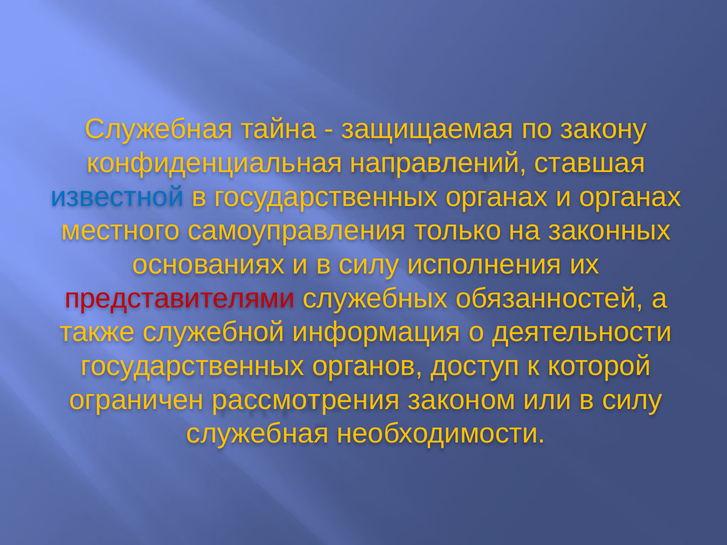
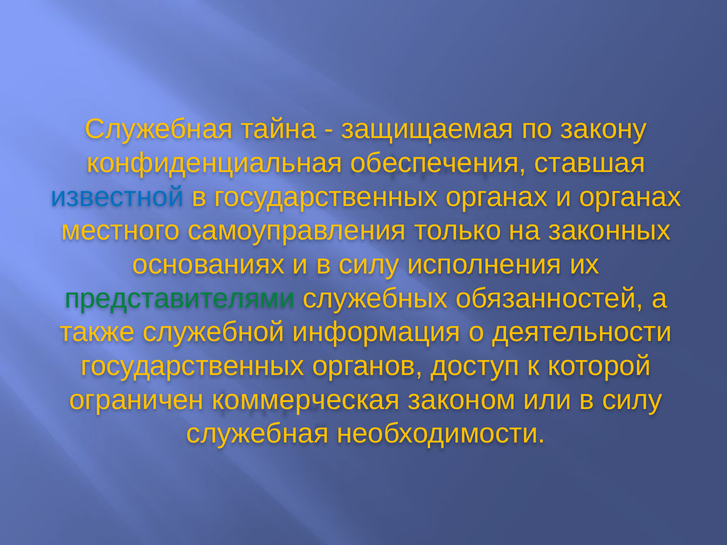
направлений: направлений -> обеспечения (439, 163)
представителями colour: red -> green (180, 298)
рассмотрения: рассмотрения -> коммерческая (306, 400)
